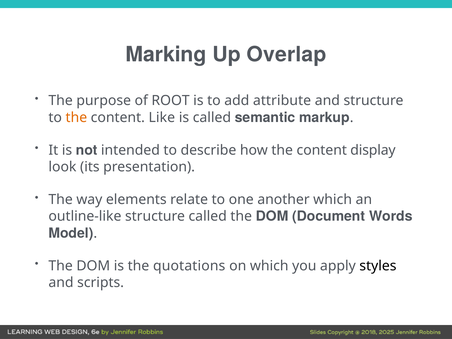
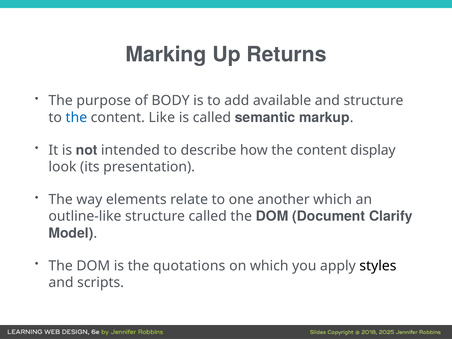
Overlap: Overlap -> Returns (287, 54)
ROOT: ROOT -> BODY (171, 101)
attribute: attribute -> available (282, 101)
the colour: orange -> blue (76, 117)
Words: Words -> Clarify (391, 216)
